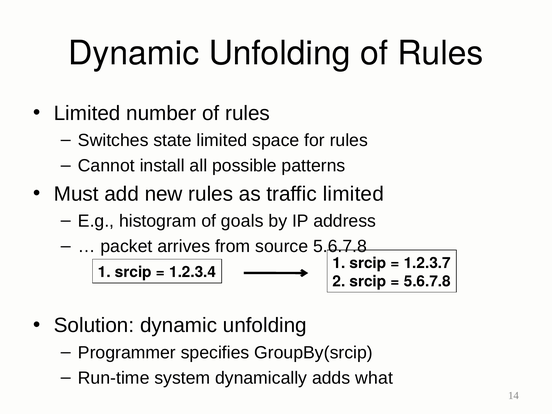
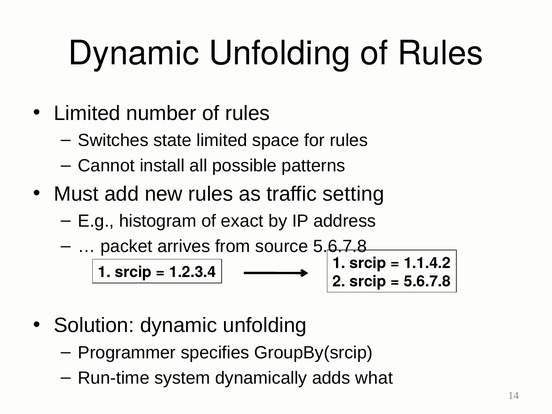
traffic limited: limited -> setting (353, 194)
goals: goals -> exact (242, 221)
1.2.3.7: 1.2.3.7 -> 1.1.4.2 (427, 263)
